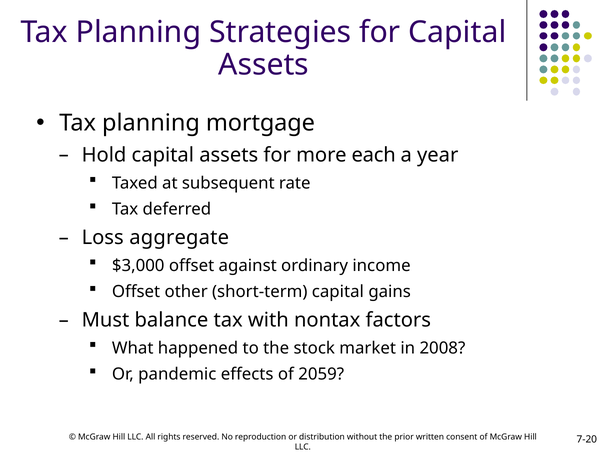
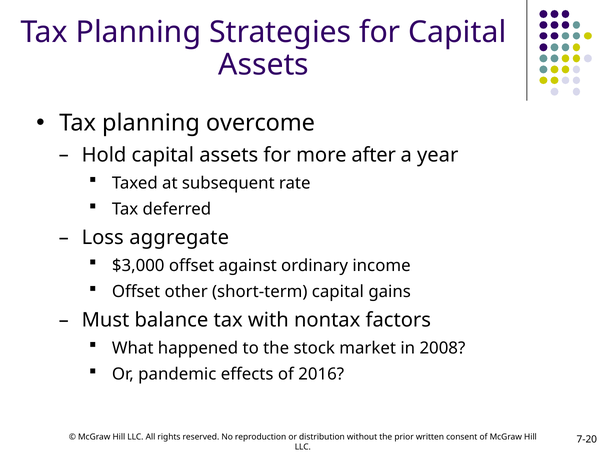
mortgage: mortgage -> overcome (260, 123)
each: each -> after (374, 155)
2059: 2059 -> 2016 (321, 375)
